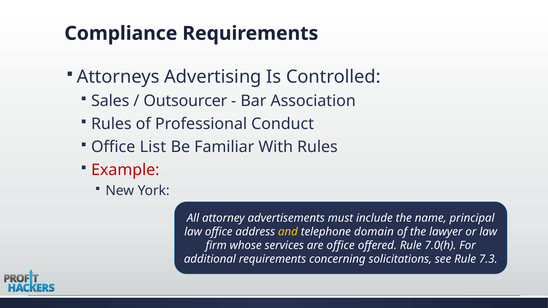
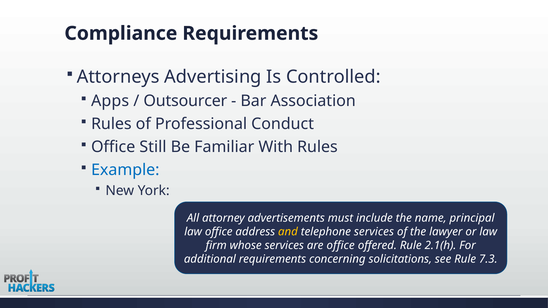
Sales: Sales -> Apps (110, 101)
List: List -> Still (153, 147)
Example colour: red -> blue (125, 170)
telephone domain: domain -> services (374, 232)
7.0(h: 7.0(h -> 2.1(h (440, 246)
